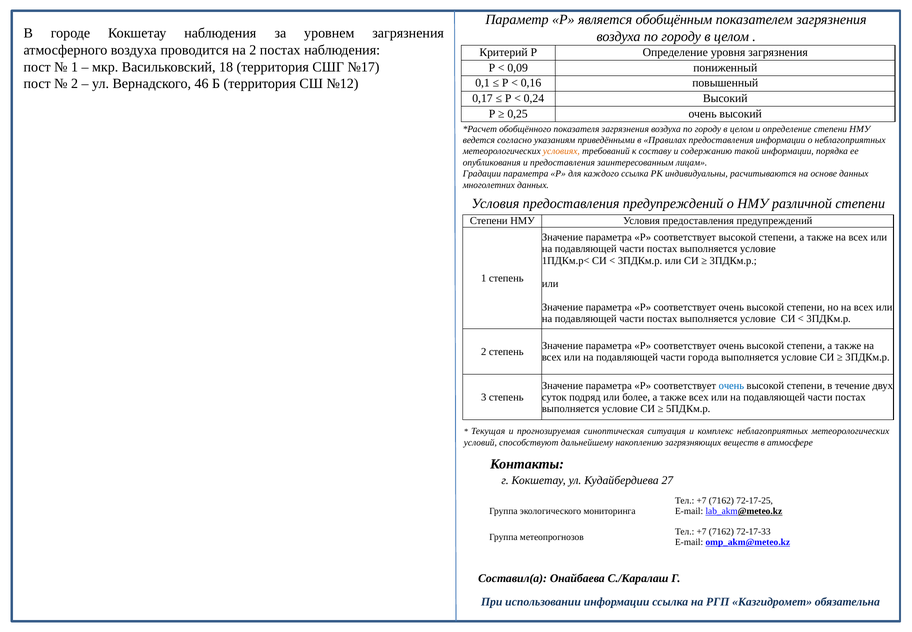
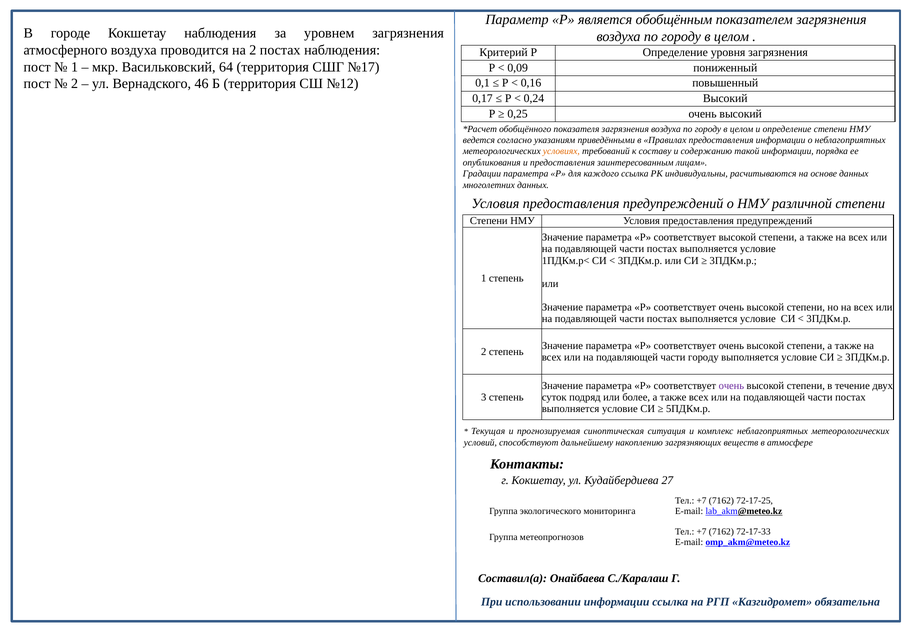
18: 18 -> 64 (226, 67)
части города: города -> городу (703, 357)
очень colour: blue -> purple (731, 385)
